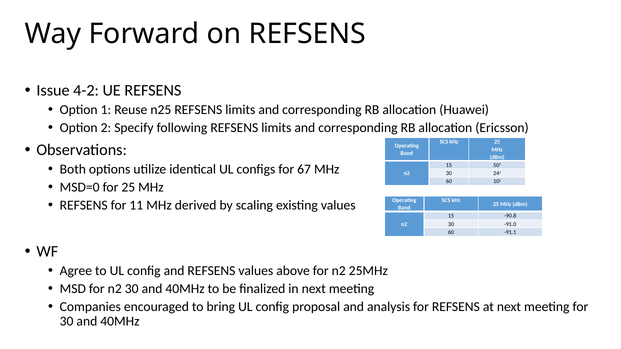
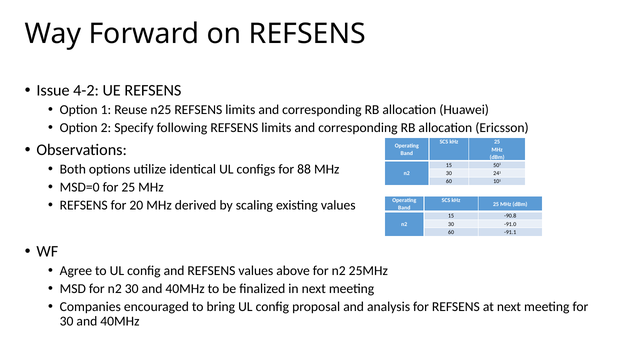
67: 67 -> 88 (304, 170)
11: 11 -> 20 (136, 205)
